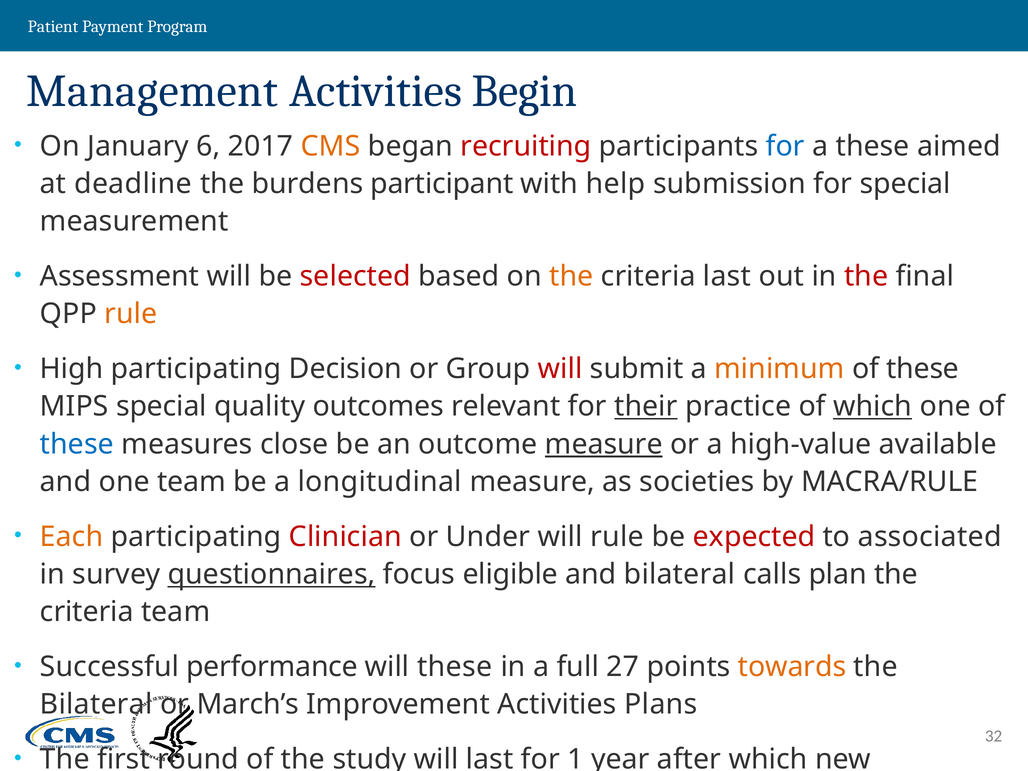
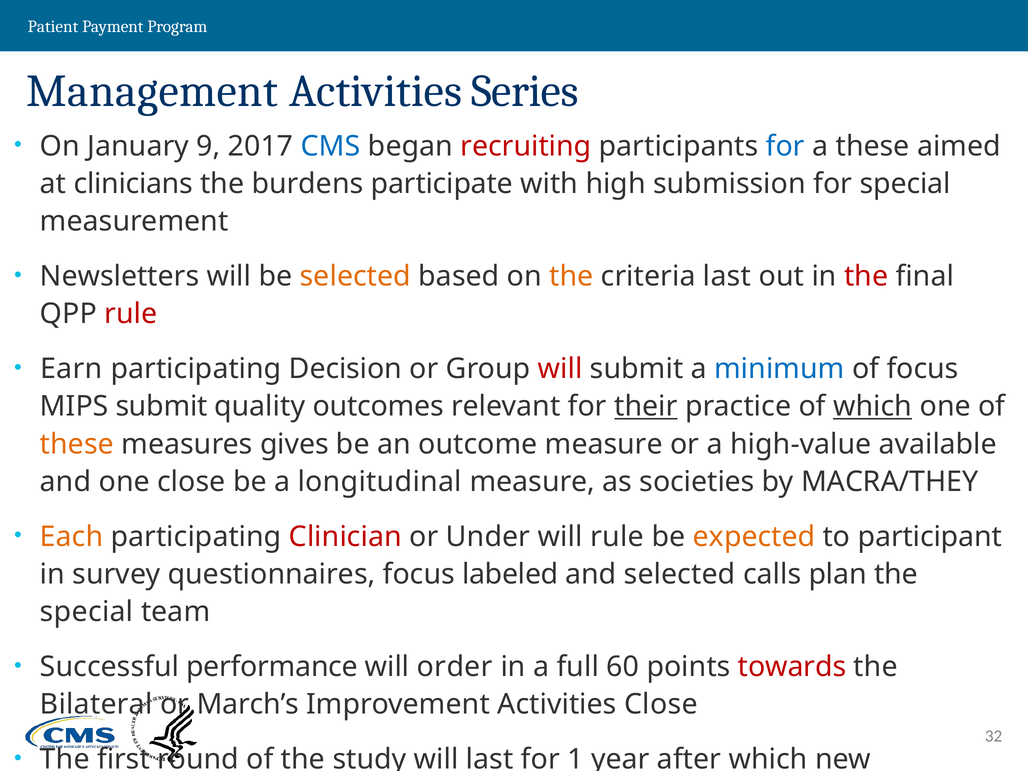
Begin: Begin -> Series (525, 91)
6: 6 -> 9 (208, 146)
CMS colour: orange -> blue (331, 146)
deadline: deadline -> clinicians (133, 184)
participant: participant -> participate (442, 184)
help: help -> high (616, 184)
Assessment: Assessment -> Newsletters (120, 276)
selected colour: red -> orange (355, 276)
rule colour: orange -> red (131, 314)
High: High -> Earn (71, 369)
minimum colour: orange -> blue (779, 369)
these: these -> focus (923, 369)
MIPS special: special -> submit (162, 407)
these colour: blue -> orange (77, 444)
close: close -> gives (294, 444)
measure underline: present -> none (604, 444)
one team: team -> close (191, 482)
MACRA/RULE: MACRA/RULE -> MACRA/THEY (890, 482)
expected colour: red -> orange (754, 537)
associated: associated -> participant (930, 537)
questionnaires underline: present -> none (272, 574)
eligible: eligible -> labeled (510, 574)
and bilateral: bilateral -> selected (680, 574)
criteria: criteria -> special (87, 612)
will these: these -> order (455, 667)
27: 27 -> 60 (623, 667)
towards colour: orange -> red (792, 667)
Activities Plans: Plans -> Close (661, 705)
